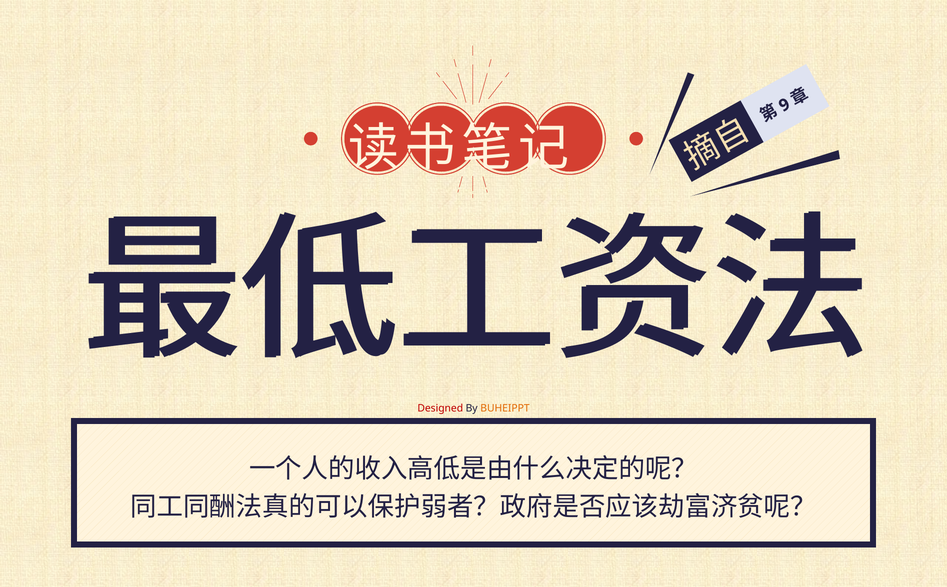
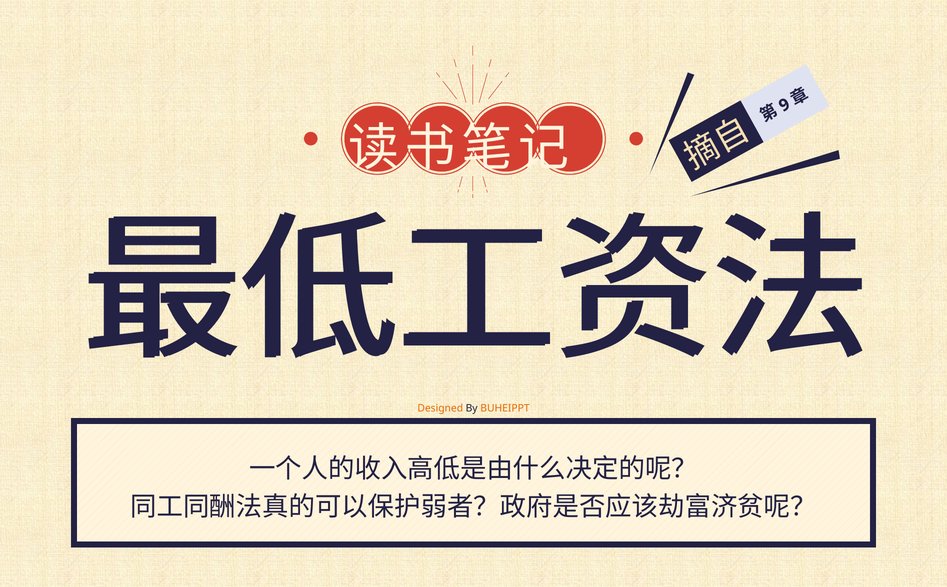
Designed colour: red -> orange (440, 408)
